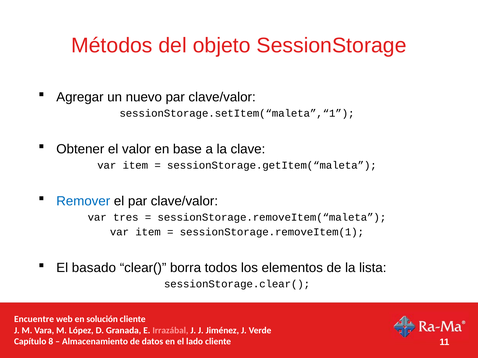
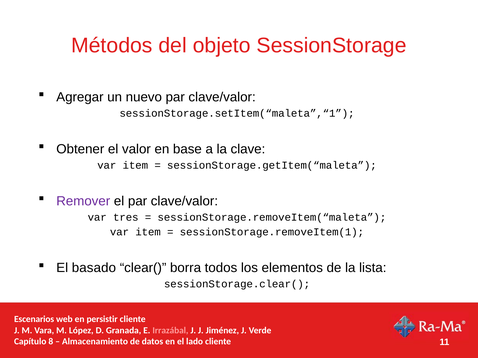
Remover colour: blue -> purple (83, 201)
Encuentre: Encuentre -> Escenarios (34, 320)
solución: solución -> persistir (102, 320)
